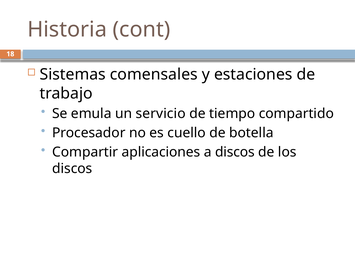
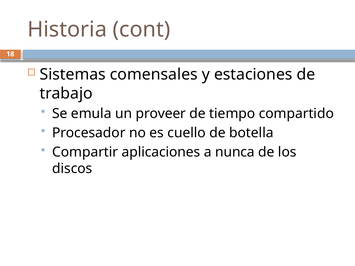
servicio: servicio -> proveer (161, 114)
a discos: discos -> nunca (235, 152)
